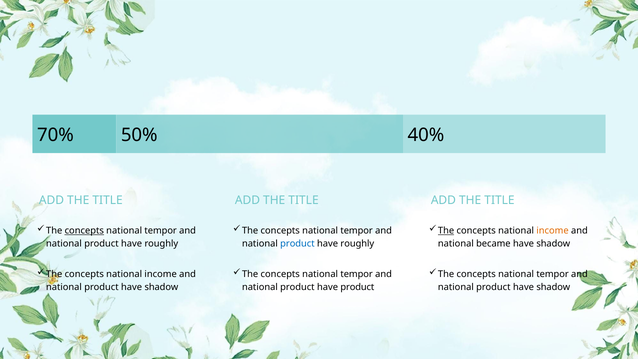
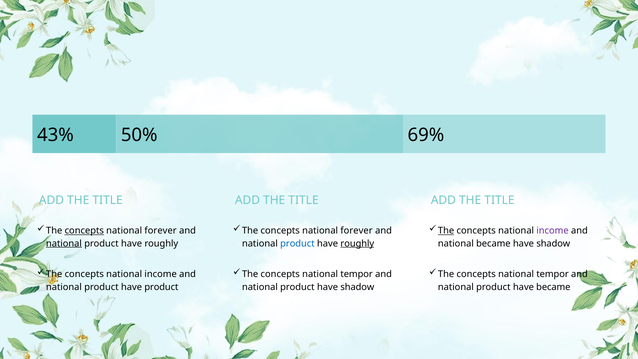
70%: 70% -> 43% (55, 135)
40%: 40% -> 69% (426, 135)
tempor: tempor -> forever (161, 231)
tempor: tempor -> forever (357, 231)
income colour: orange -> purple (553, 231)
national underline: none -> present (64, 243)
roughly underline: none -> present (357, 243)
shadow: shadow -> product (161, 287)
product have product: product -> shadow (357, 287)
shadow: shadow -> became (553, 287)
